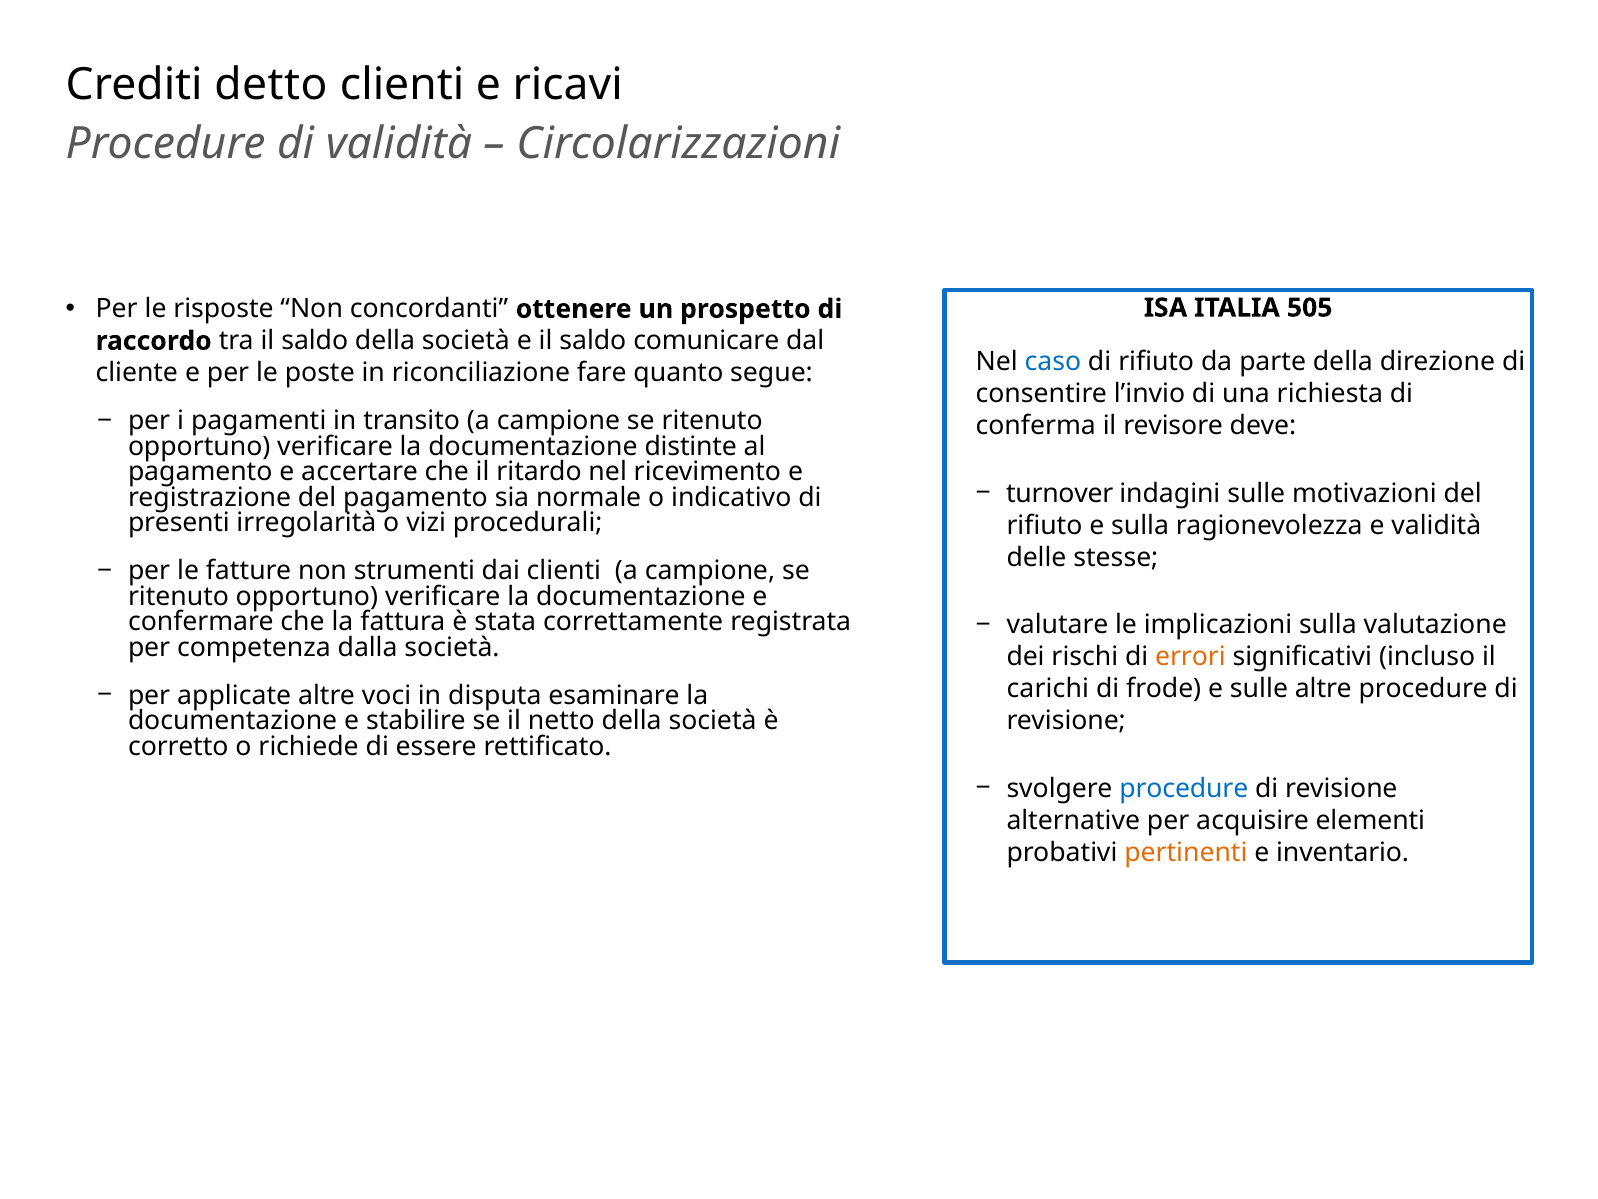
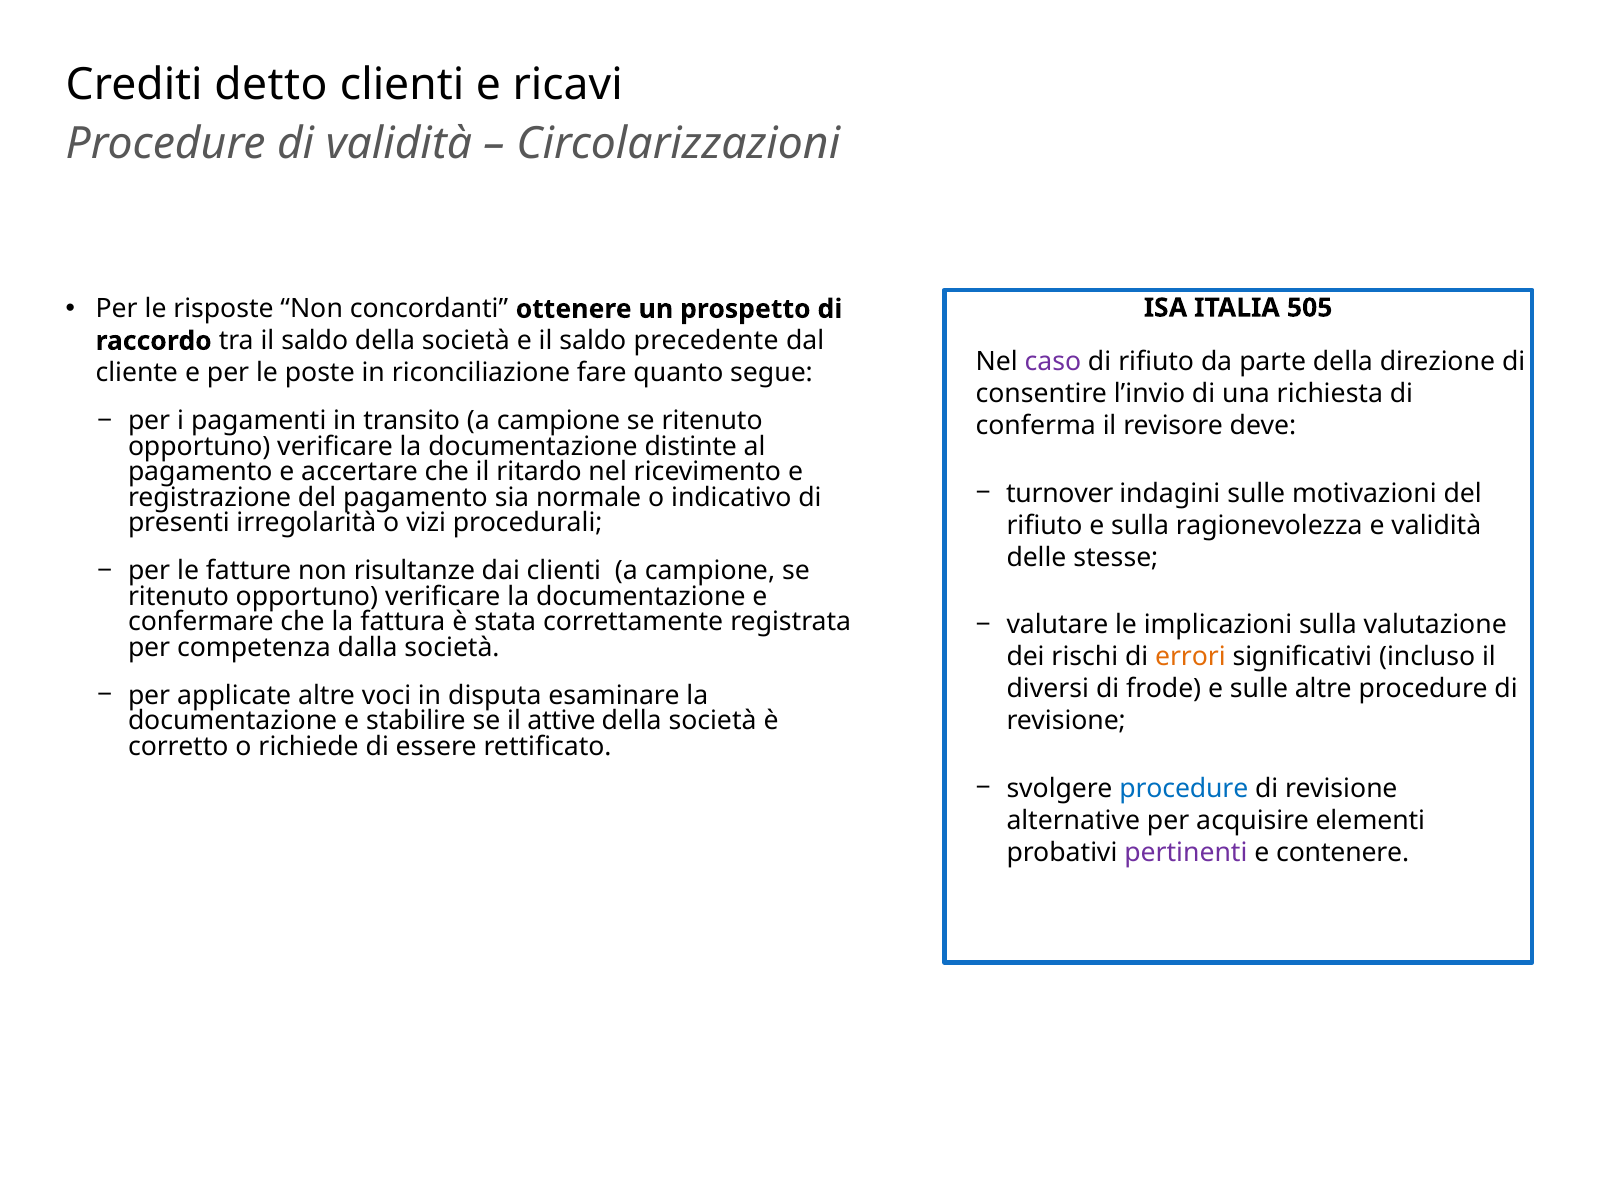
comunicare: comunicare -> precedente (706, 341)
caso colour: blue -> purple (1053, 362)
strumenti: strumenti -> risultanze (414, 571)
carichi: carichi -> diversi (1048, 689)
netto: netto -> attive (561, 721)
pertinenti colour: orange -> purple (1186, 852)
inventario: inventario -> contenere (1343, 852)
